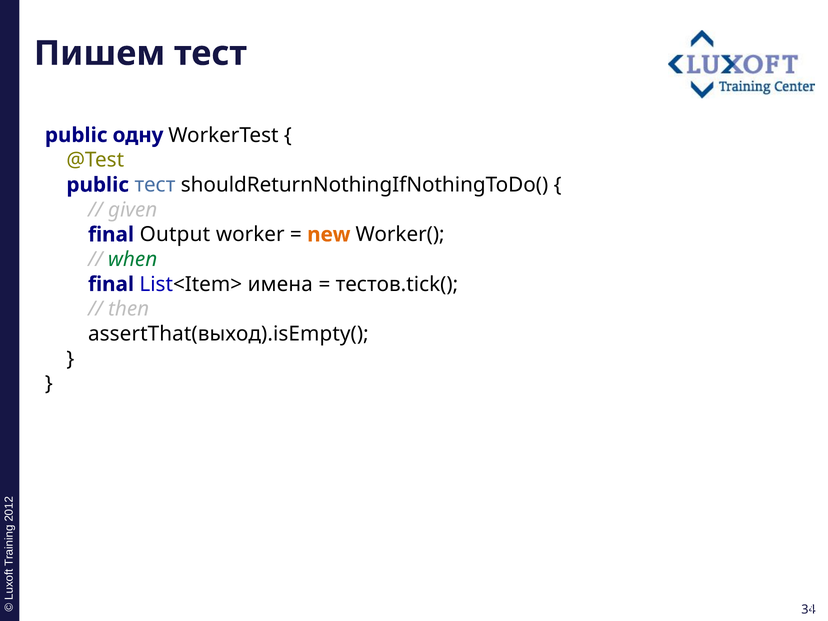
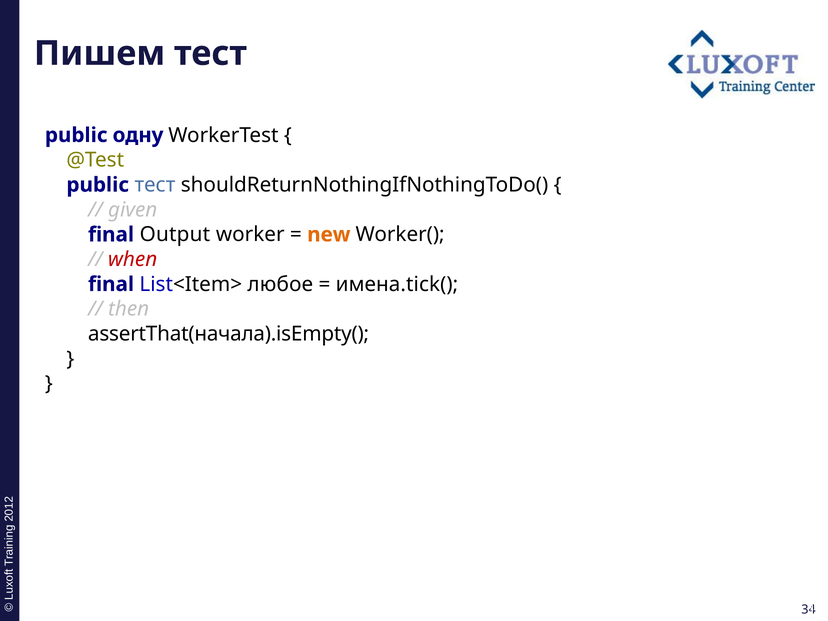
when colour: green -> red (133, 259)
имена: имена -> любое (280, 284)
тестов.tick(: тестов.tick( -> имена.tick( (397, 284)
assertThat(выход).isEmpty(: assertThat(выход).isEmpty( -> assertThat(начала).isEmpty( (229, 334)
